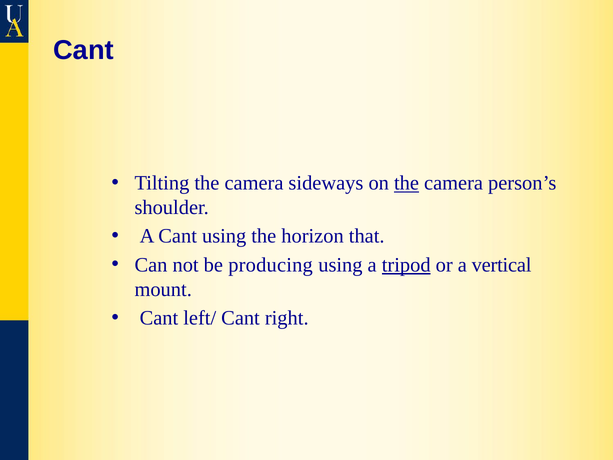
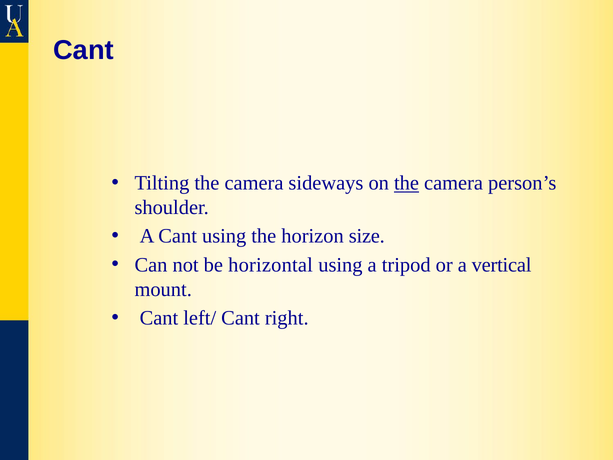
that: that -> size (367, 236)
producing: producing -> horizontal (271, 265)
tripod underline: present -> none (406, 265)
